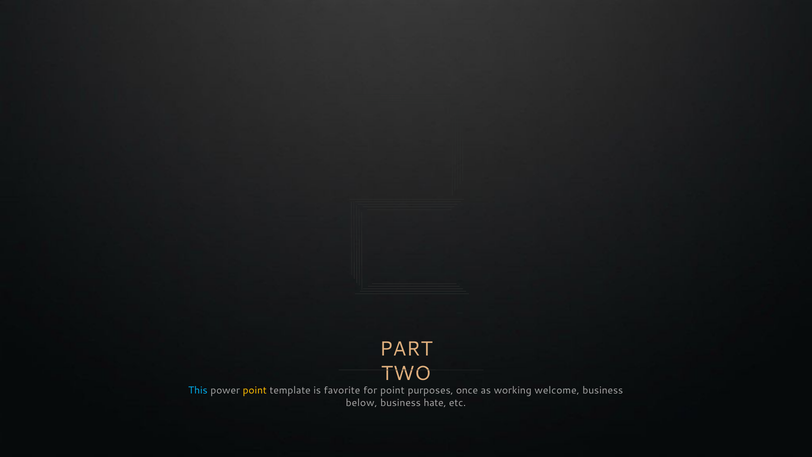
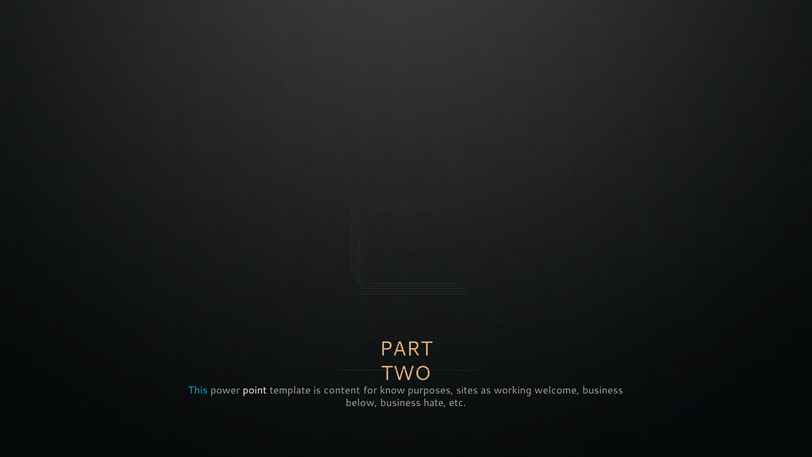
point colour: yellow -> white (255, 390)
favorite: favorite -> content (342, 390)
for point: point -> know (392, 390)
once: once -> sites (467, 390)
